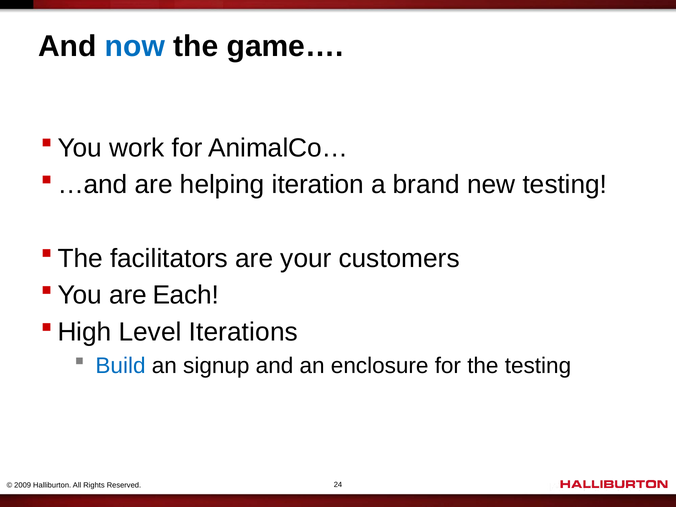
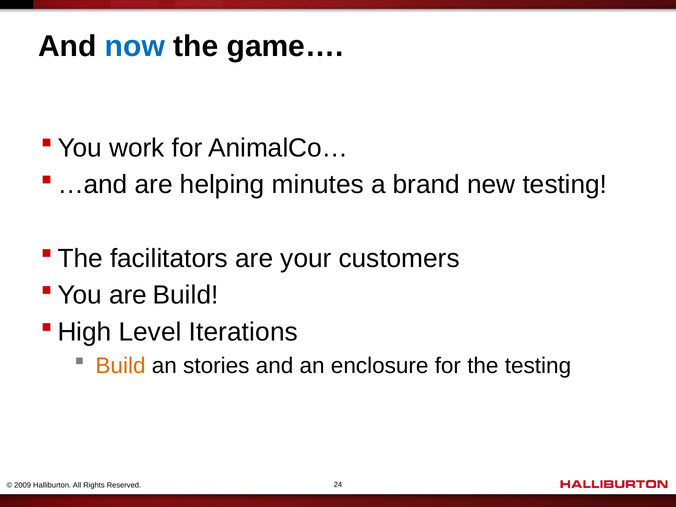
iteration: iteration -> minutes (318, 185)
are Each: Each -> Build (186, 295)
Build colour: blue -> orange (121, 366)
signup: signup -> stories (216, 366)
